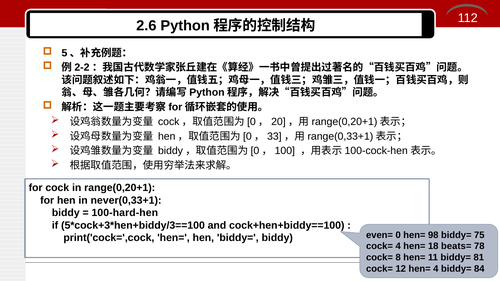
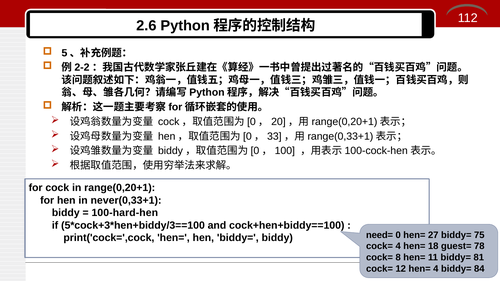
even=: even= -> need= (380, 235)
98: 98 -> 27 (433, 235)
beats=: beats= -> guest= (456, 246)
